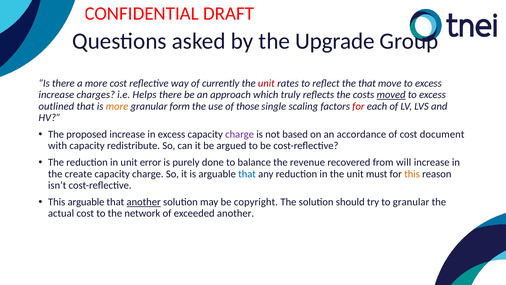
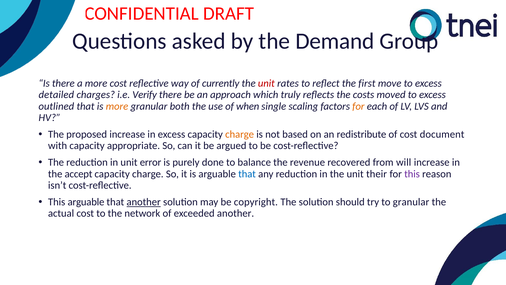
Upgrade: Upgrade -> Demand (335, 41)
the that: that -> first (367, 83)
increase: increase -> detailed (56, 95)
Helps: Helps -> Verify (145, 95)
moved underline: present -> none (391, 95)
form: form -> both (180, 106)
those: those -> when (248, 106)
for colour: red -> orange (358, 106)
charge colour: purple -> orange (240, 134)
accordance: accordance -> redistribute (362, 134)
redistribute: redistribute -> appropriate (134, 146)
create: create -> accept (78, 174)
must: must -> their (377, 174)
this colour: orange -> purple (412, 174)
